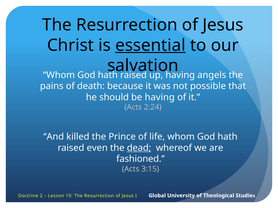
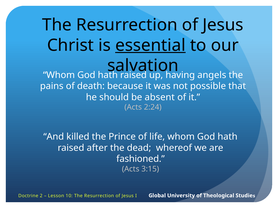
be having: having -> absent (160, 97)
even: even -> after (97, 148)
dead underline: present -> none (139, 148)
